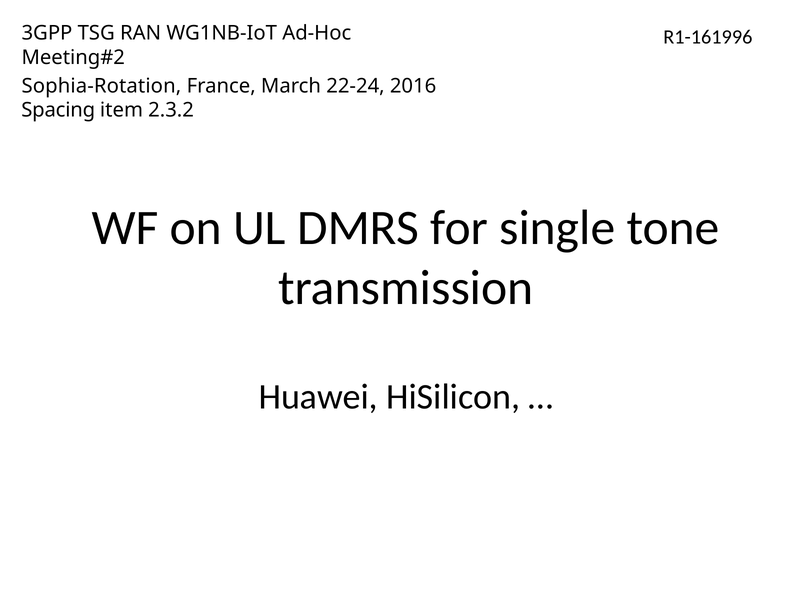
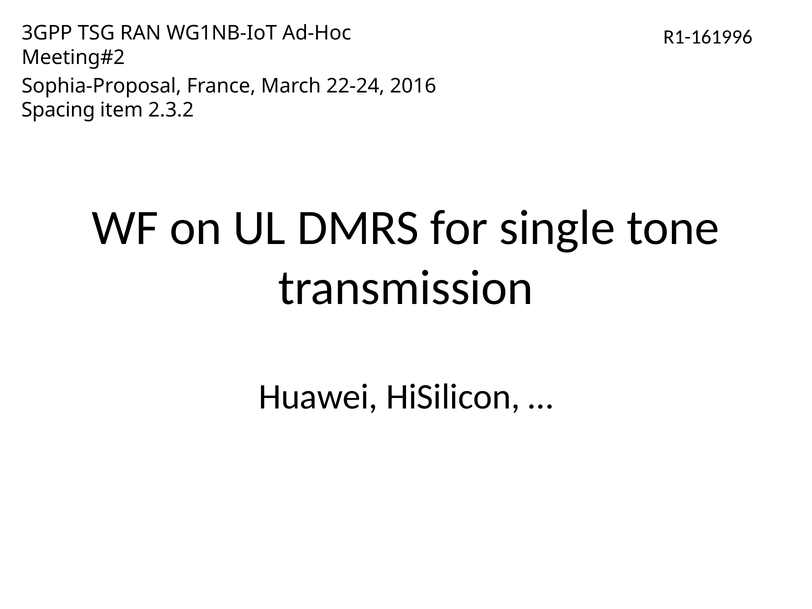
Sophia-Rotation: Sophia-Rotation -> Sophia-Proposal (101, 86)
